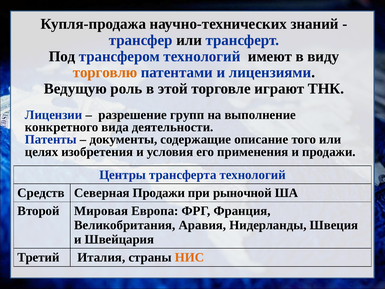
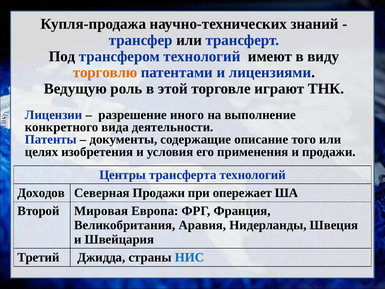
групп: групп -> иного (187, 115)
Средств: Средств -> Доходов (41, 193)
рыночной: рыночной -> опережает (242, 193)
Италия: Италия -> Джидда (101, 257)
НИС colour: orange -> blue (189, 257)
